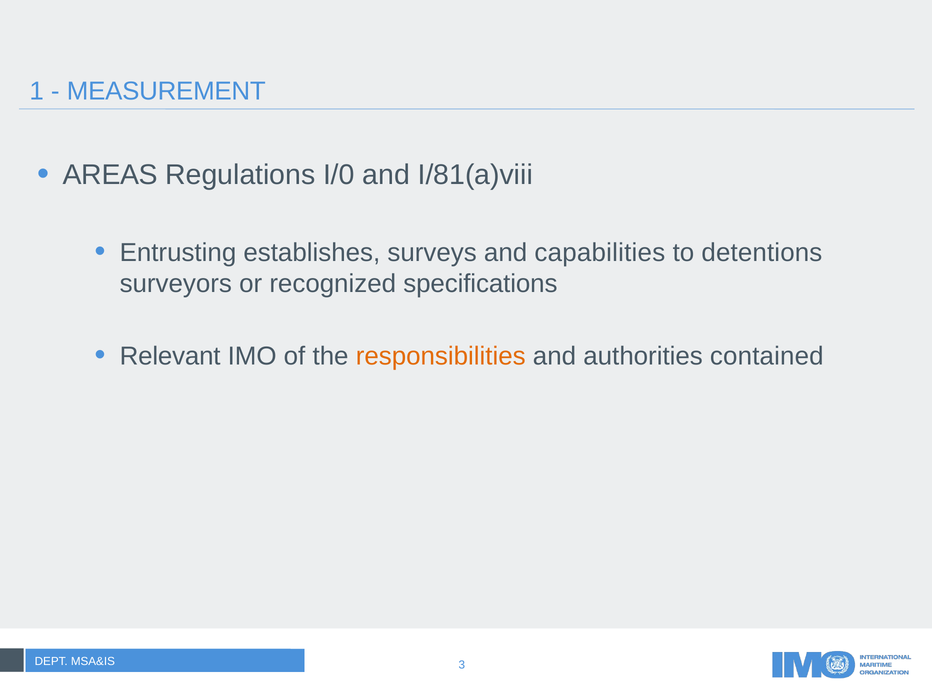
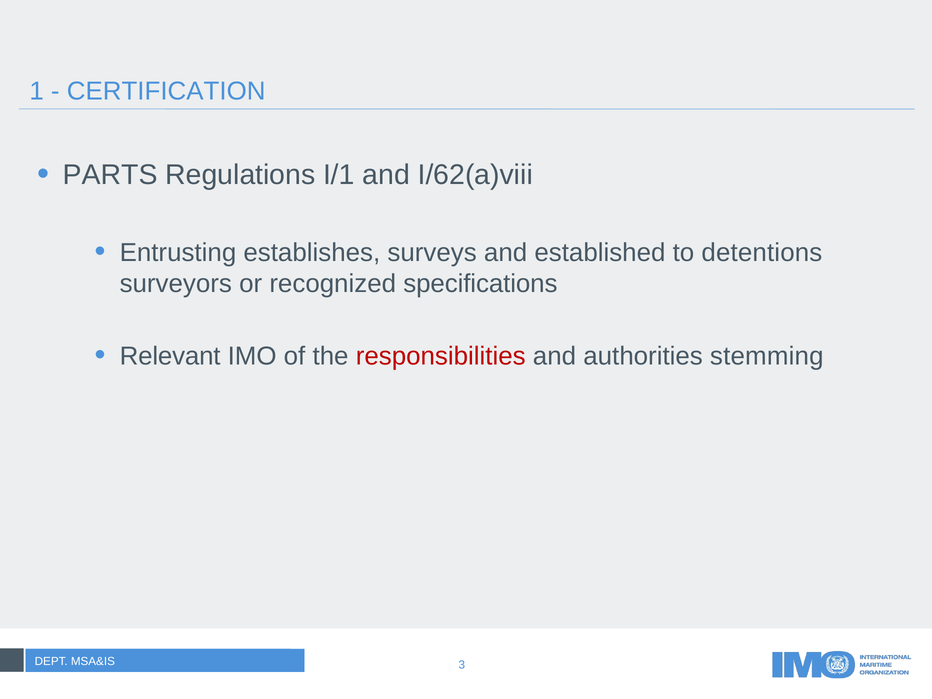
MEASUREMENT: MEASUREMENT -> CERTIFICATION (166, 91)
AREAS: AREAS -> PARTS (110, 175)
I/0: I/0 -> I/1 (339, 175)
I/81(a)viii: I/81(a)viii -> I/62(a)viii (475, 175)
capabilities: capabilities -> established (600, 252)
responsibilities colour: orange -> red (441, 356)
contained: contained -> stemming (767, 356)
